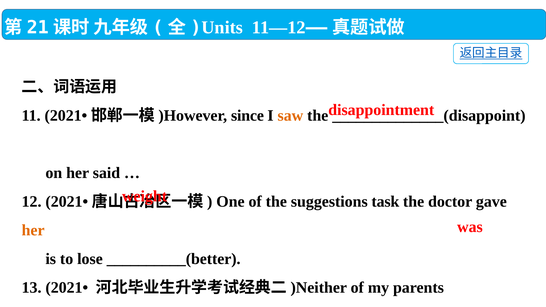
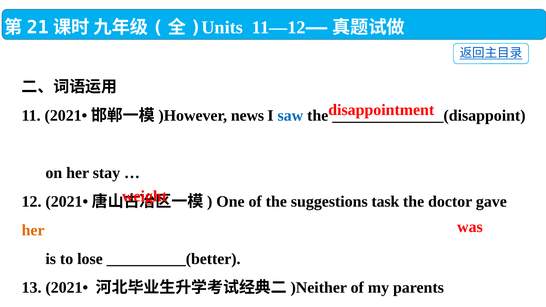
since: since -> news (247, 115)
saw colour: orange -> blue (290, 115)
said: said -> stay (106, 173)
